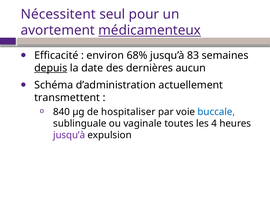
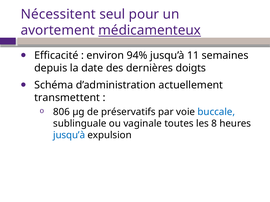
68%: 68% -> 94% (137, 56)
83: 83 -> 11 (193, 56)
depuis underline: present -> none (51, 68)
aucun: aucun -> doigts (191, 68)
840: 840 -> 806 (62, 112)
hospitaliser: hospitaliser -> préservatifs (128, 112)
4: 4 -> 8 (214, 124)
jusqu’à colour: purple -> blue (69, 136)
